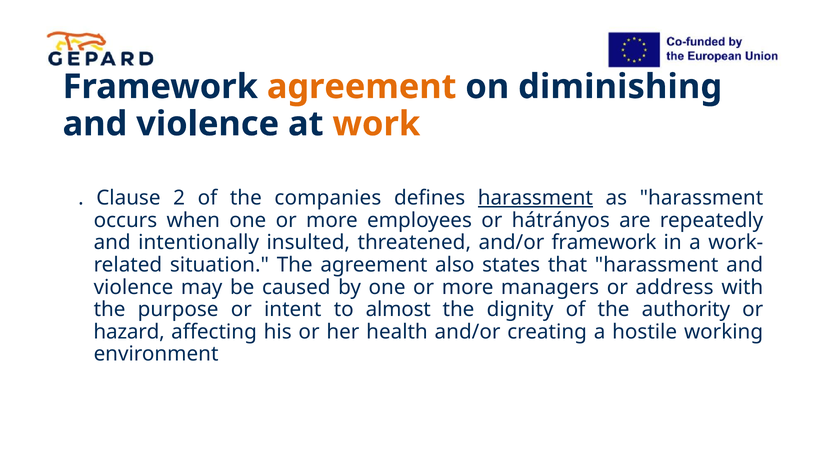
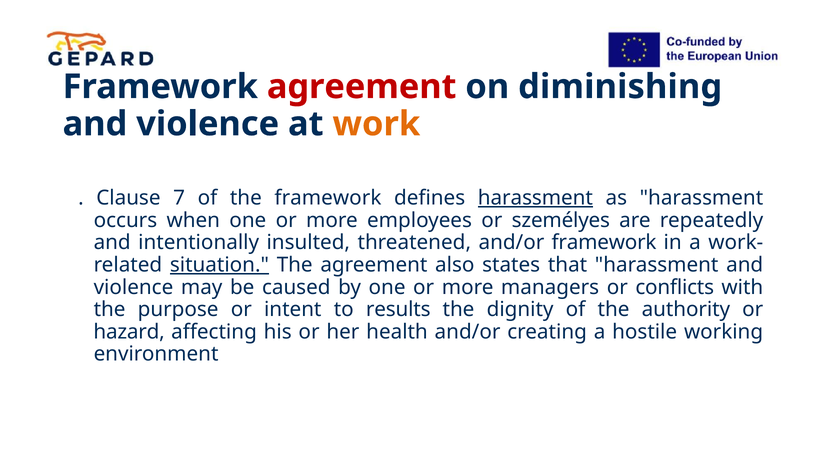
agreement colour: orange -> red (362, 87)
2: 2 -> 7 (179, 198)
the companies: companies -> framework (328, 198)
hátrányos: hátrányos -> személyes (561, 220)
situation underline: none -> present (219, 265)
address: address -> conflicts (675, 287)
almost: almost -> results (398, 310)
